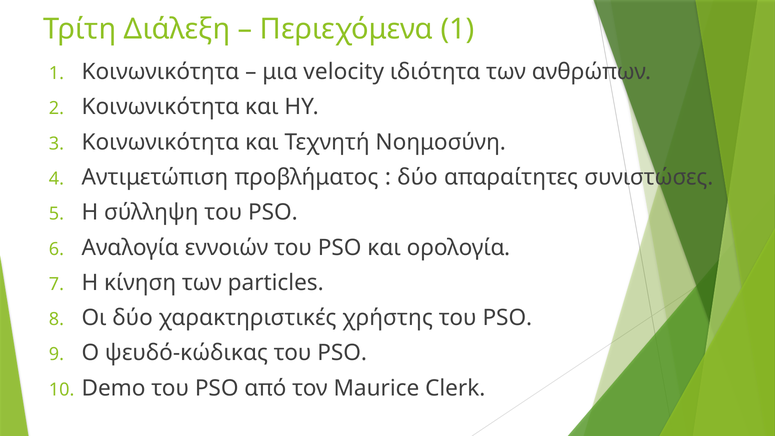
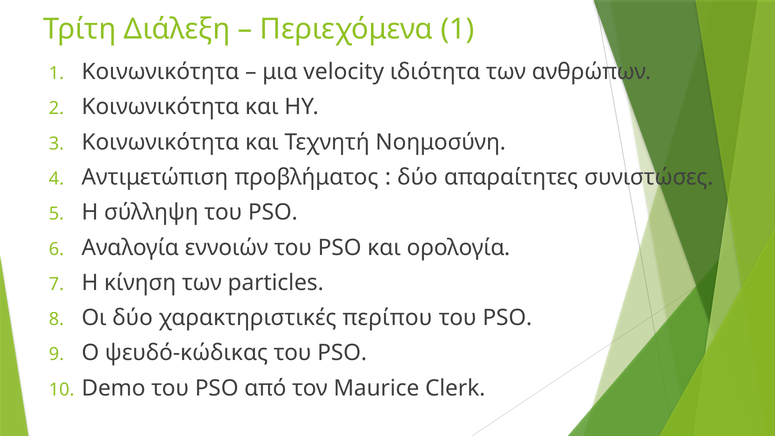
χρήστης: χρήστης -> περίπου (387, 318)
